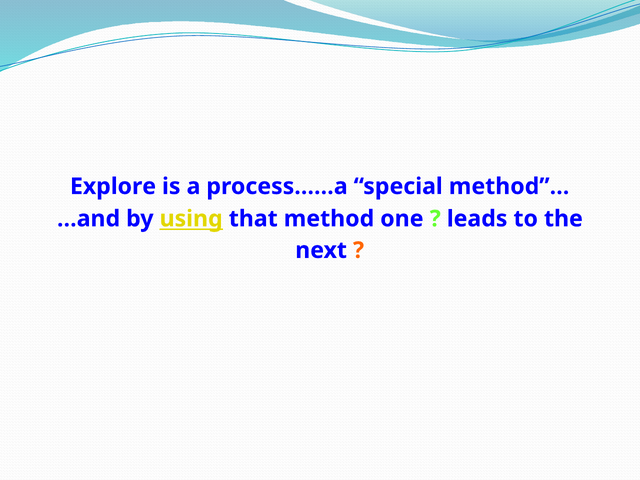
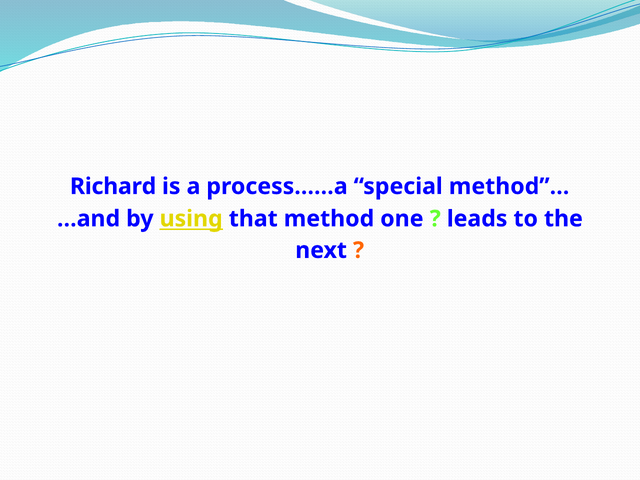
Explore: Explore -> Richard (113, 186)
